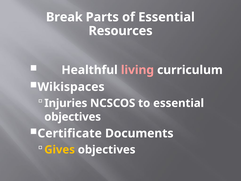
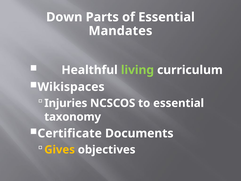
Break: Break -> Down (64, 17)
Resources: Resources -> Mandates (120, 31)
living colour: pink -> light green (137, 70)
objectives: objectives -> taxonomy (73, 117)
